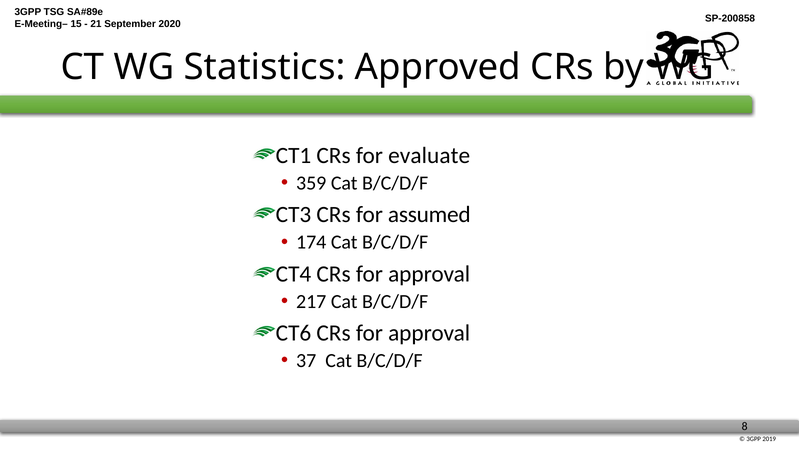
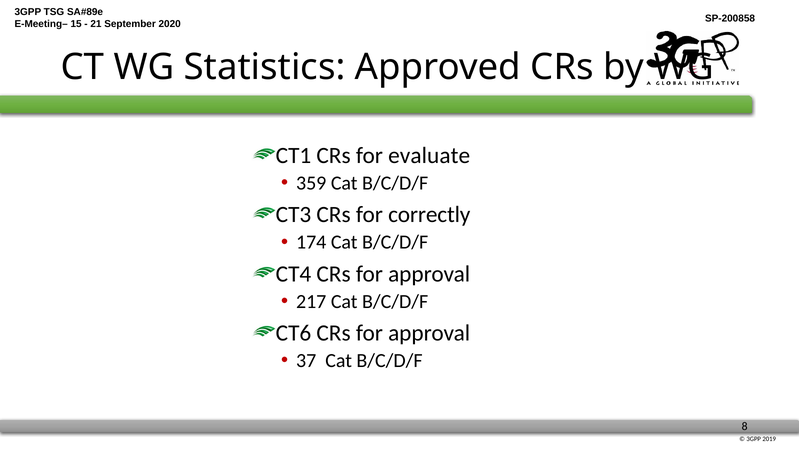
assumed: assumed -> correctly (429, 215)
